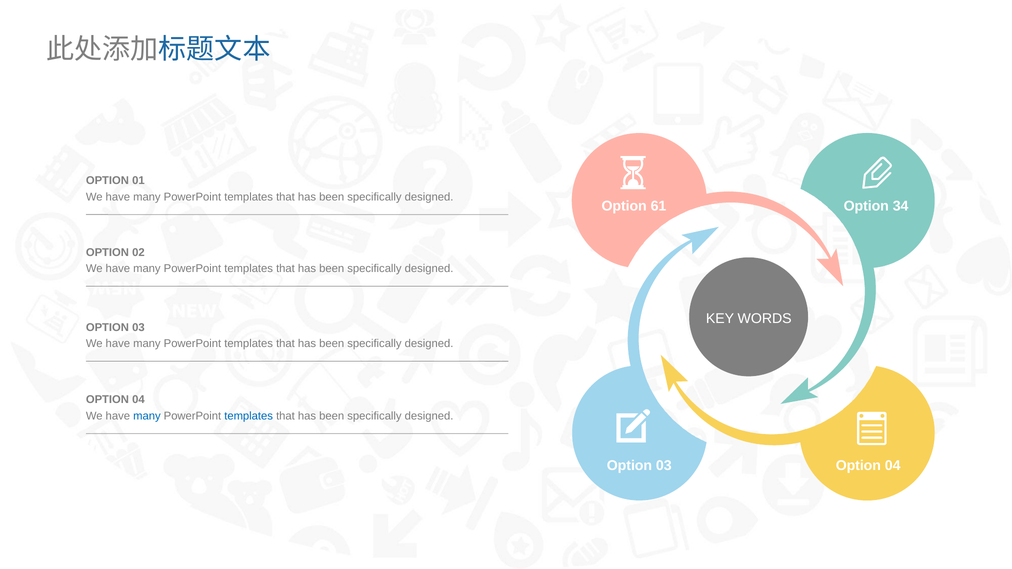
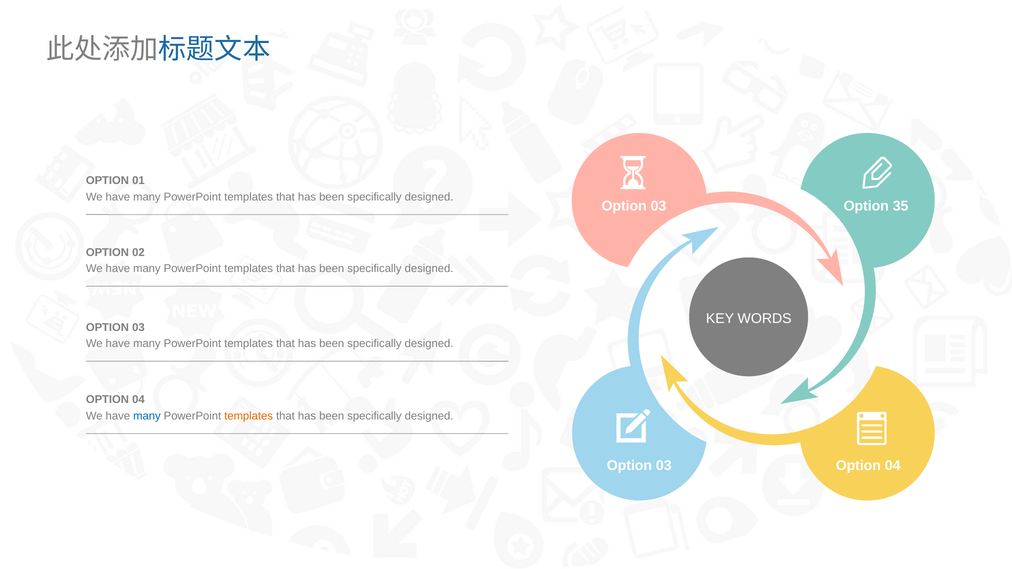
61: 61 -> 03 (659, 206)
34: 34 -> 35 (901, 206)
templates colour: blue -> orange (249, 416)
